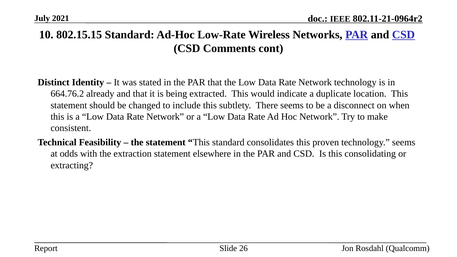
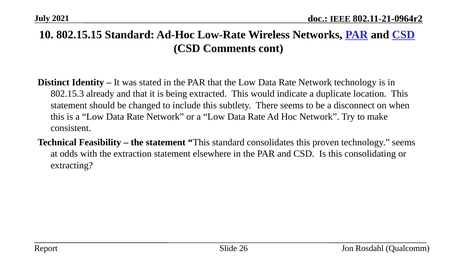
664.76.2: 664.76.2 -> 802.15.3 (67, 94)
